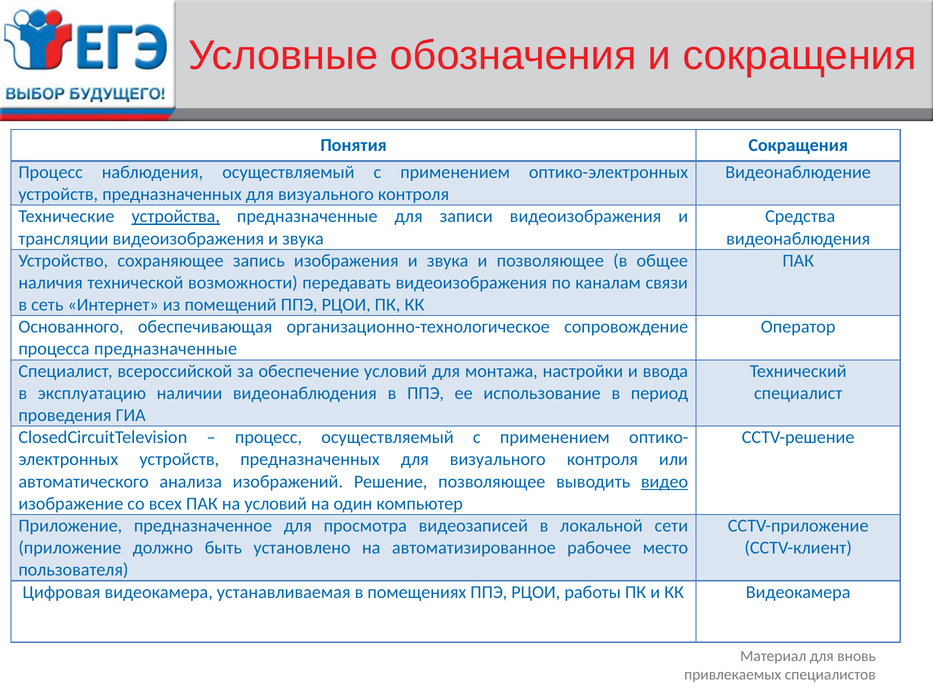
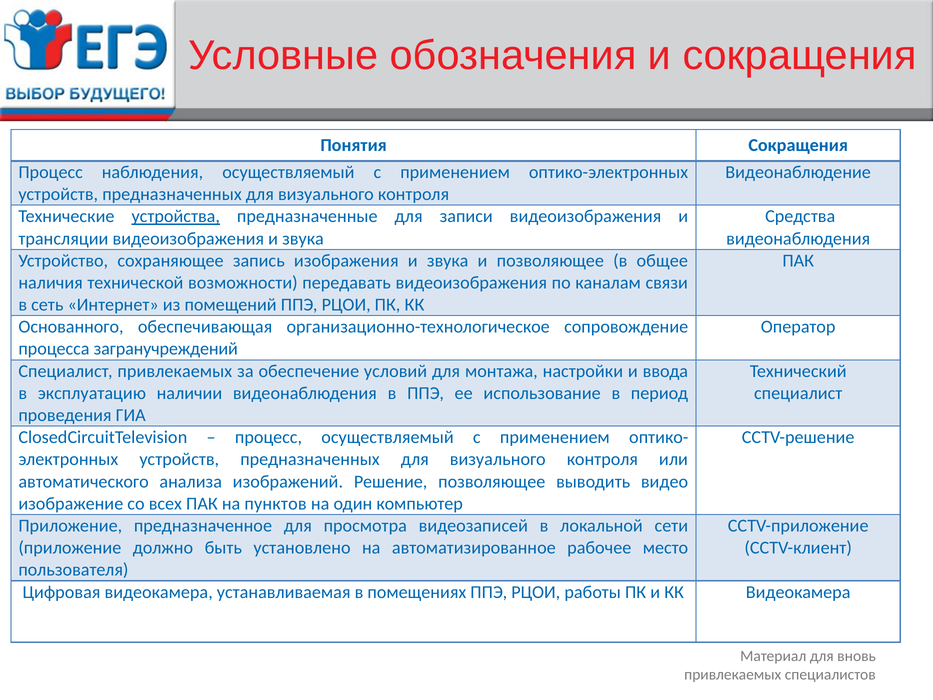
процесса предназначенные: предназначенные -> загранучреждений (166, 349)
Специалист всероссийской: всероссийской -> привлекаемых (175, 371)
видео underline: present -> none (665, 481)
на условий: условий -> пунктов (276, 503)
